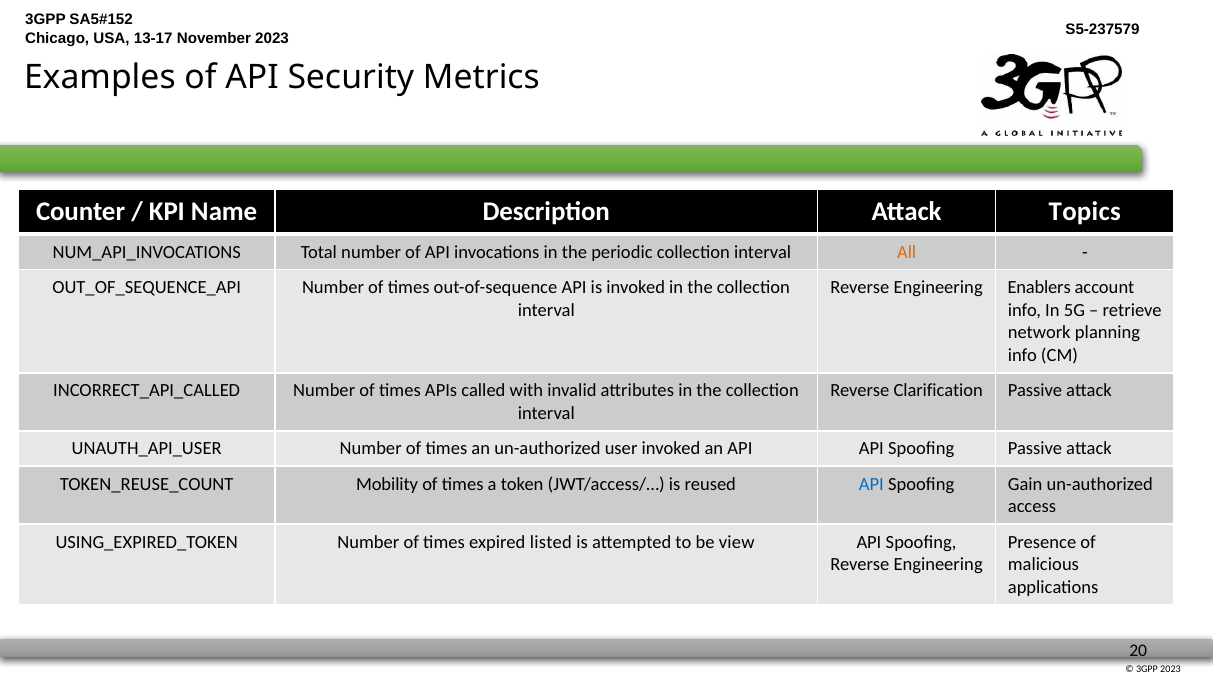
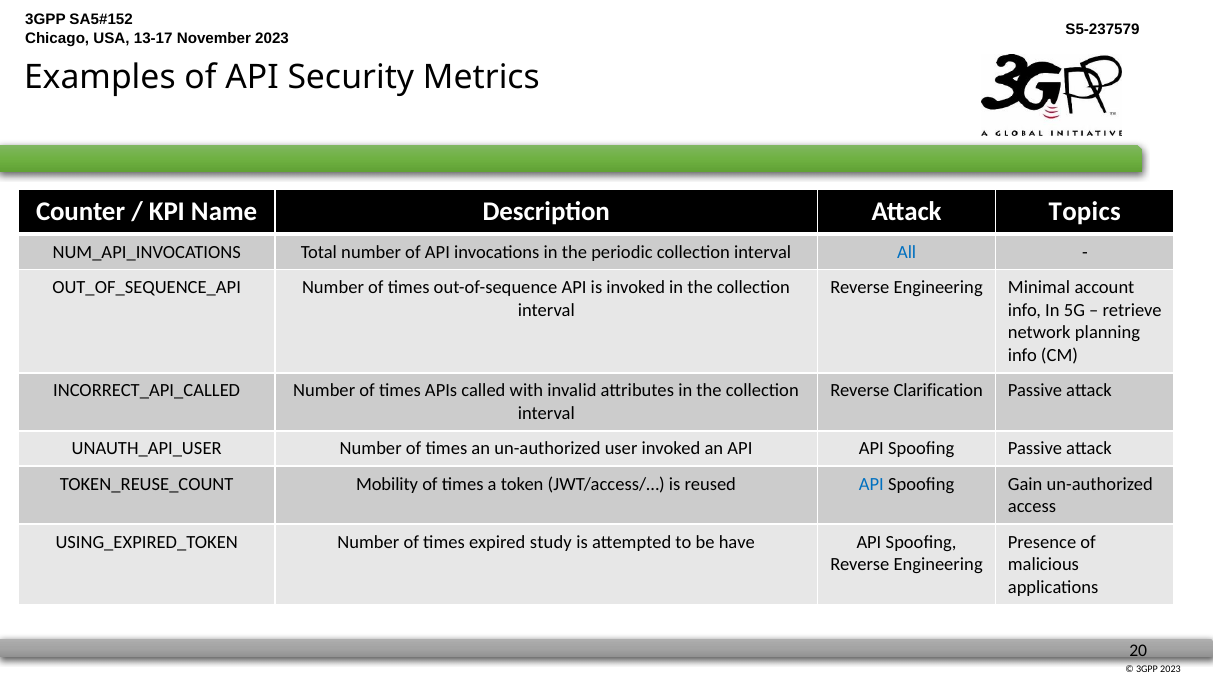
All colour: orange -> blue (907, 252)
Enablers: Enablers -> Minimal (1039, 287)
listed: listed -> study (551, 541)
view: view -> have (737, 541)
